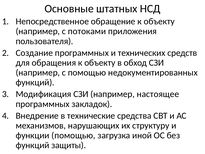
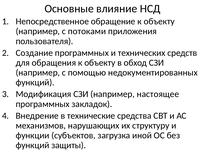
штатных: штатных -> влияние (117, 9)
функции помощью: помощью -> субъектов (74, 135)
